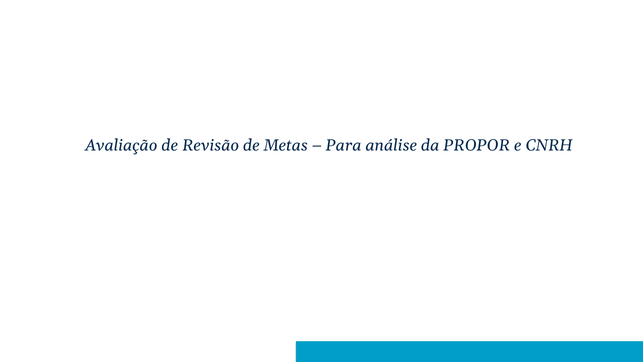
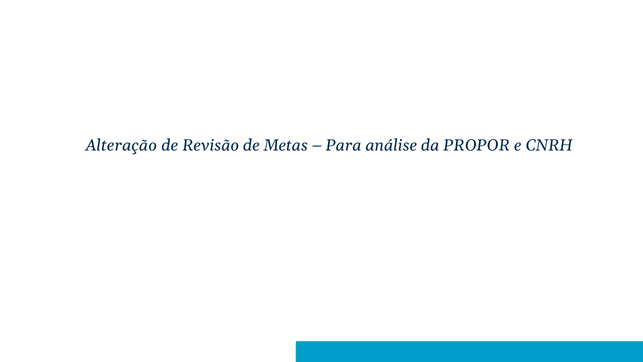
Avaliação: Avaliação -> Alteração (121, 145)
